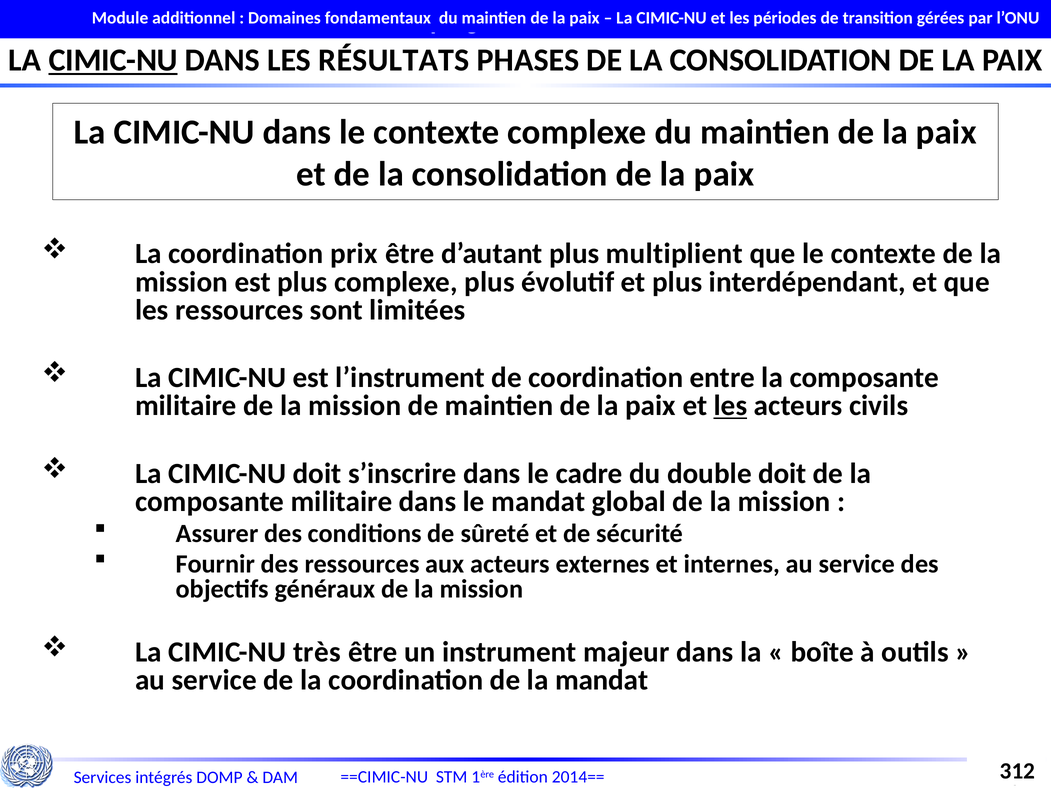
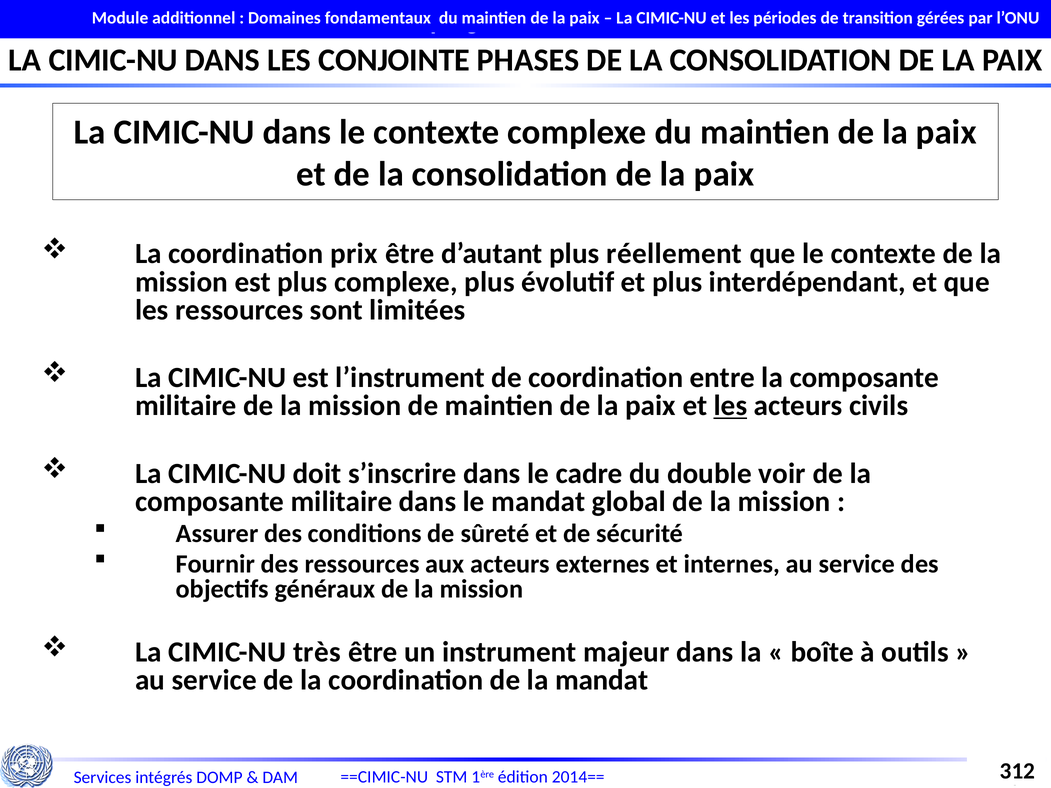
CIMIC-NU underline: present -> none (113, 60)
RÉSULTATS: RÉSULTATS -> CONJOINTE (394, 60)
multiplient: multiplient -> réellement (674, 254)
double doit: doit -> voir (782, 474)
